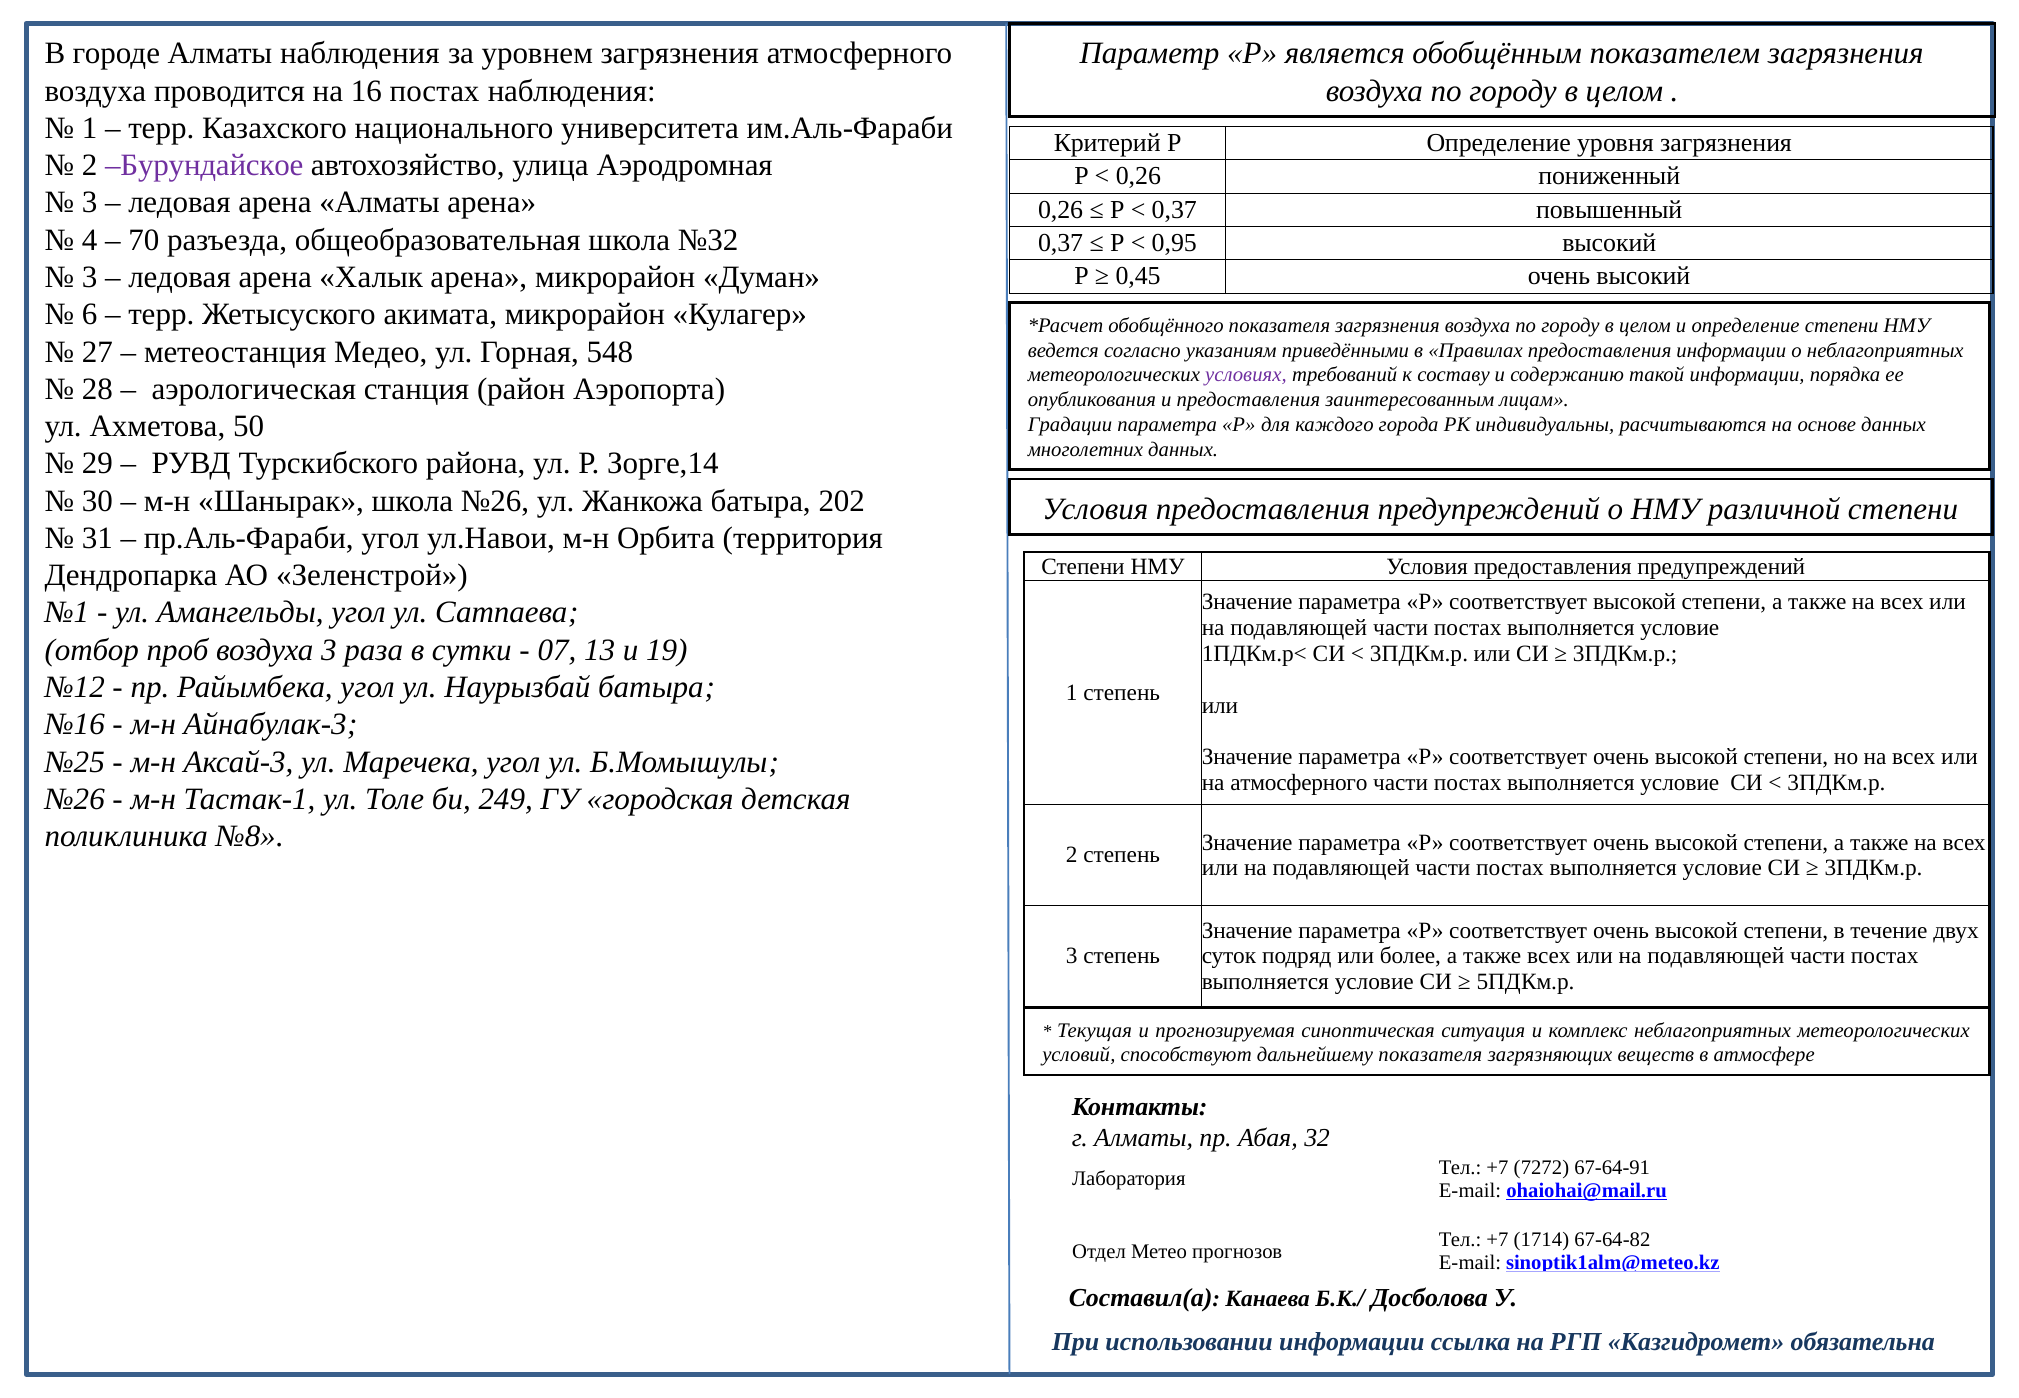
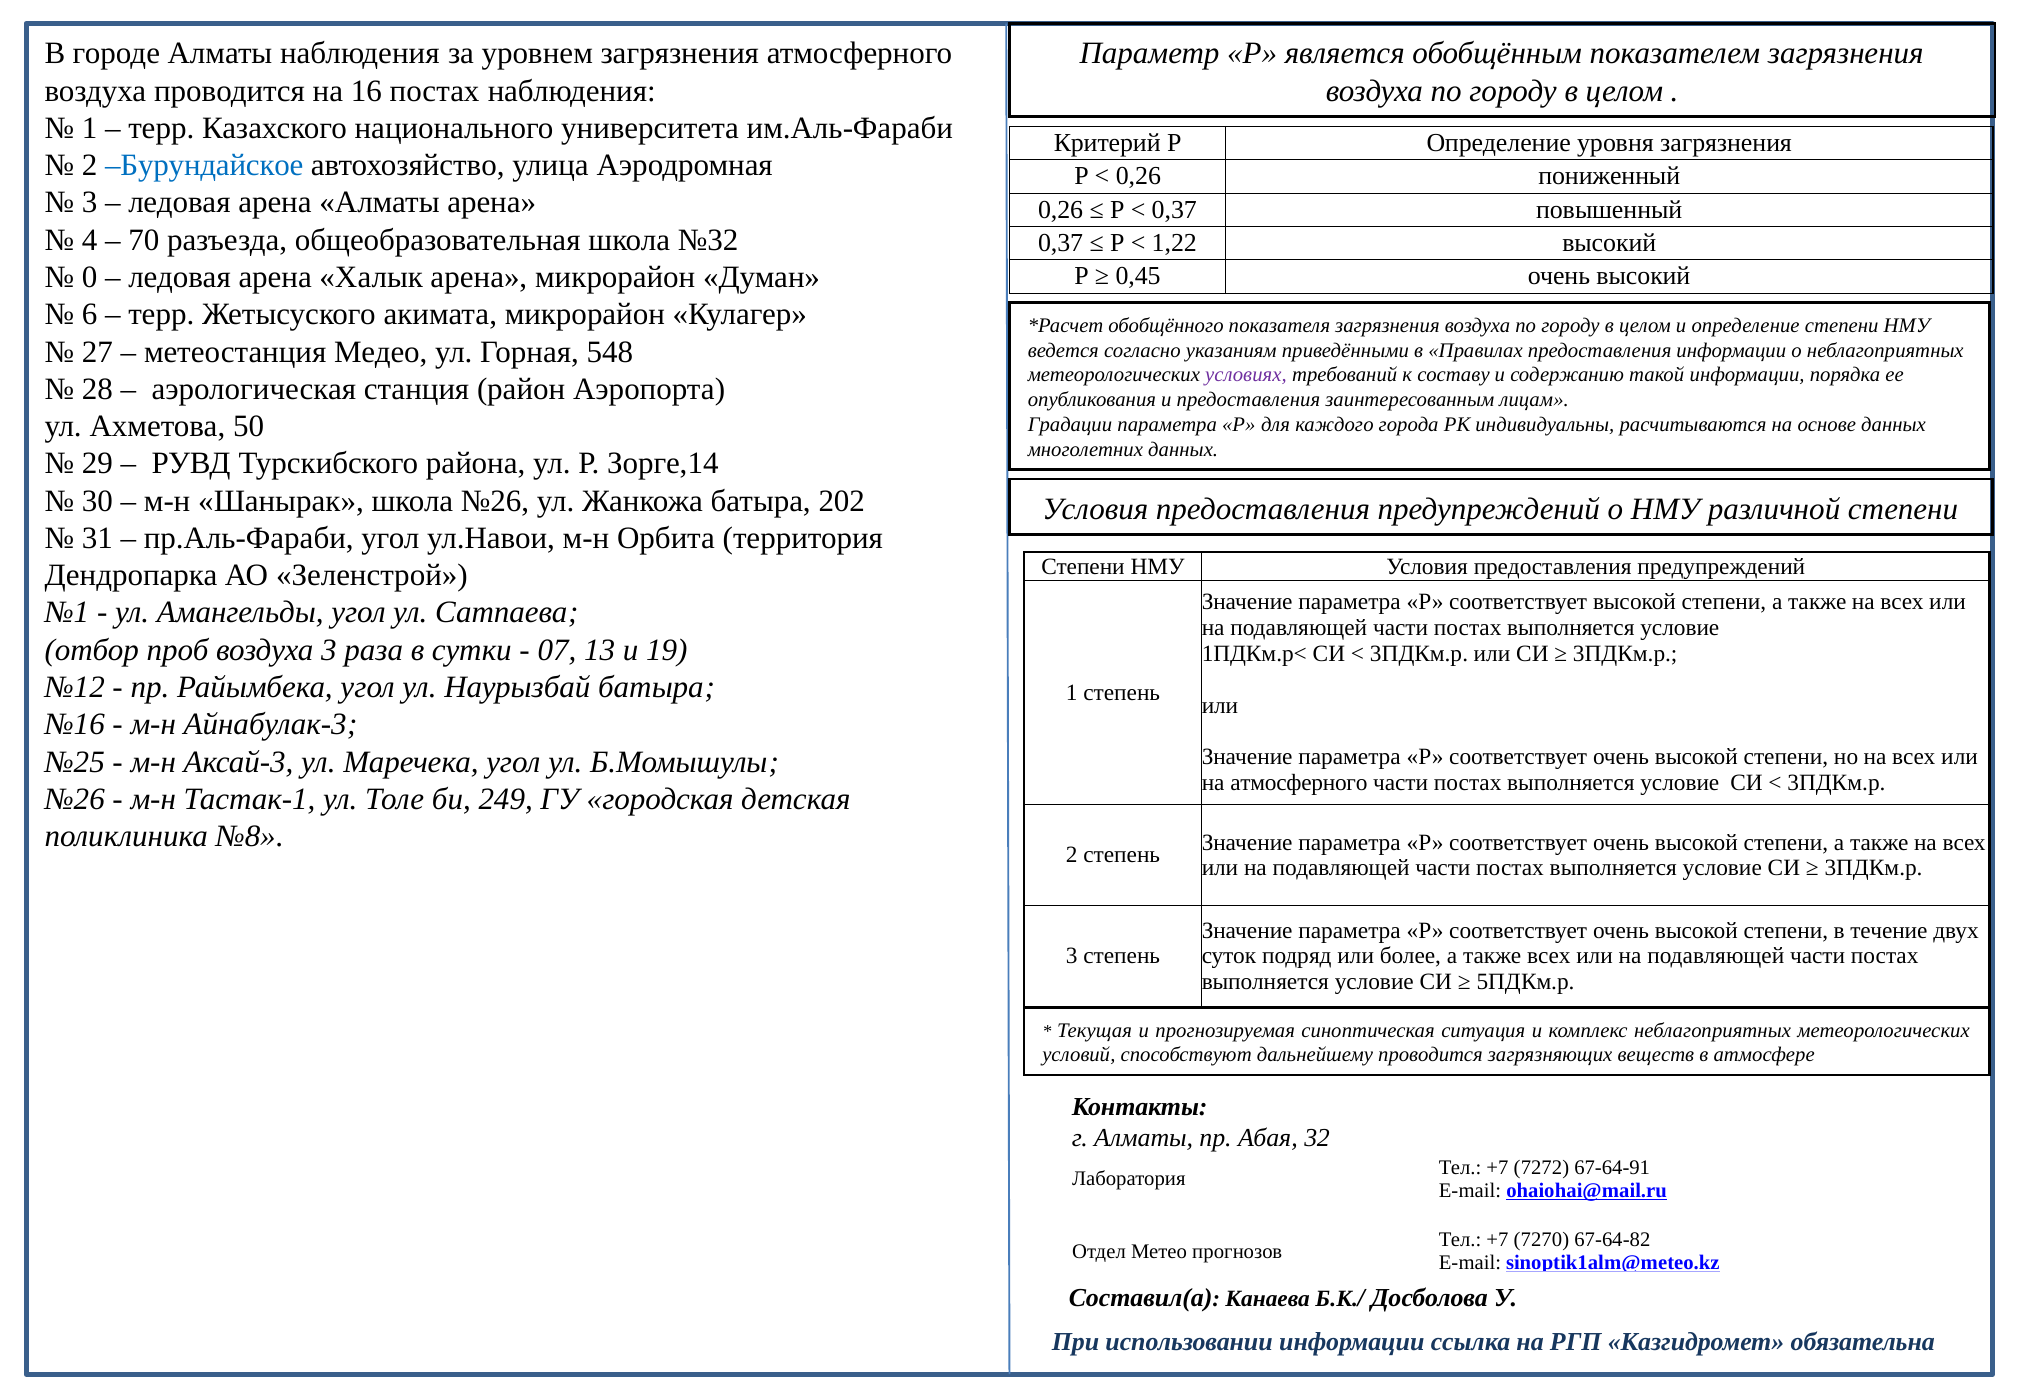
Бурундайское colour: purple -> blue (204, 165)
0,95: 0,95 -> 1,22 (1174, 243)
3: 3 -> 0 (90, 277)
дальнейшему показателя: показателя -> проводится (1430, 1055)
1714: 1714 -> 7270 (1541, 1240)
